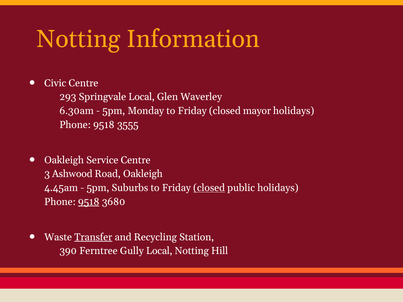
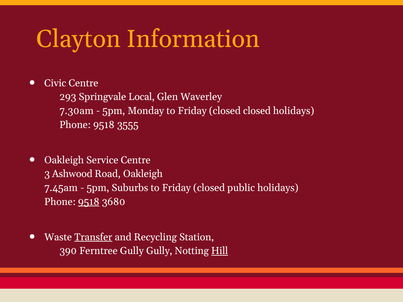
Notting: Notting -> Clayton (79, 39)
6.30am: 6.30am -> 7.30am (77, 111)
closed mayor: mayor -> closed (257, 111)
4.45am: 4.45am -> 7.45am (61, 188)
closed underline: present -> none (209, 188)
Gully Local: Local -> Gully (159, 251)
Hill underline: none -> present (220, 251)
